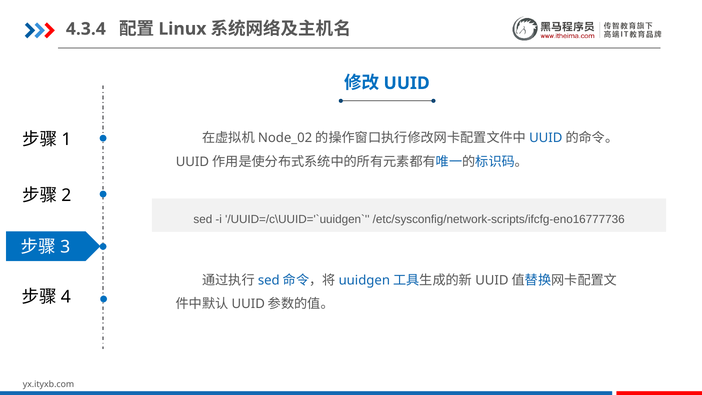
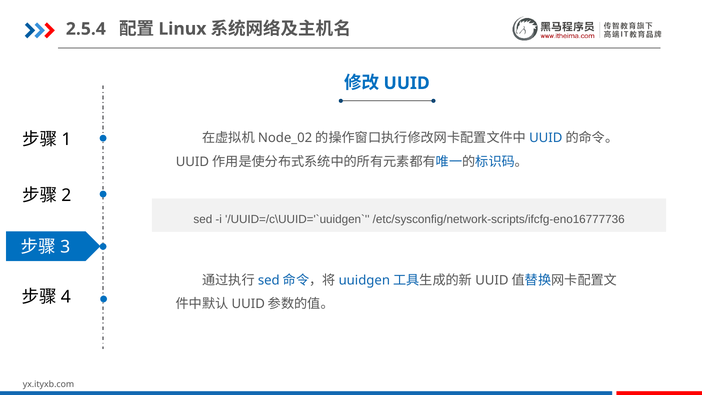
4.3.4: 4.3.4 -> 2.5.4 (86, 29)
